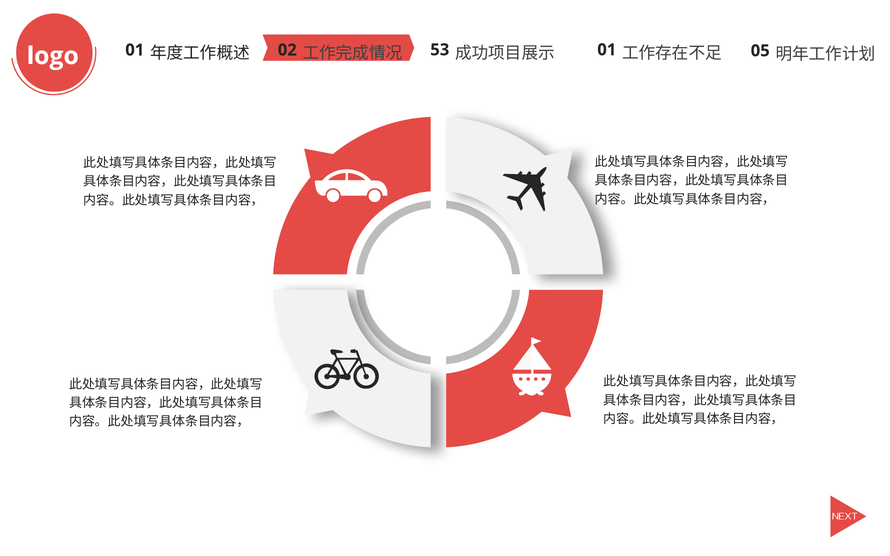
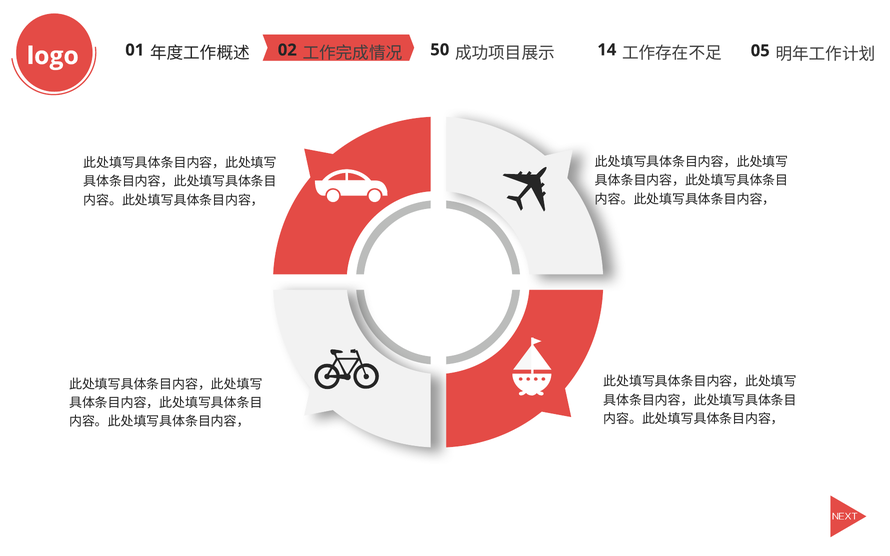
53: 53 -> 50 (440, 50)
01: 01 -> 14 (607, 50)
